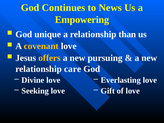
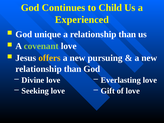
News: News -> Child (110, 8)
Empowering: Empowering -> Experienced (82, 20)
covenant colour: yellow -> light green (41, 46)
care: care -> than (73, 69)
